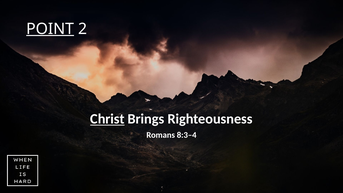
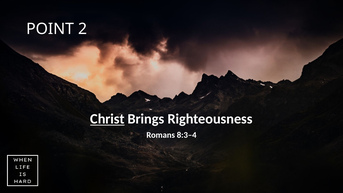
POINT underline: present -> none (50, 29)
